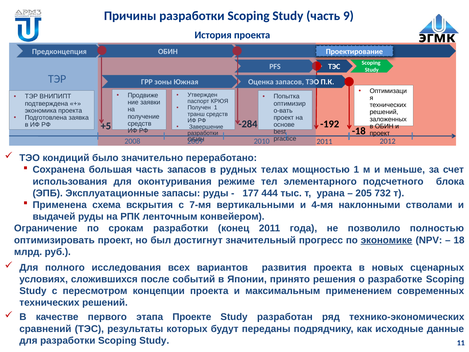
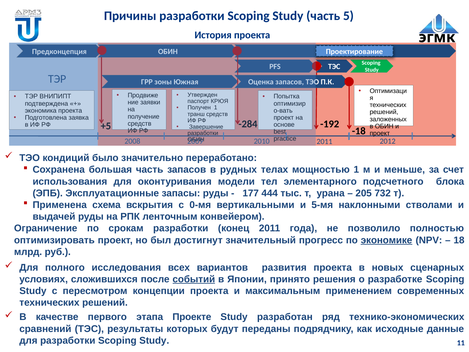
9: 9 -> 5 (348, 16)
режиме: режиме -> модели (236, 181)
7-мя: 7-мя -> 0-мя (200, 205)
4-мя: 4-мя -> 5-мя (322, 205)
событий underline: none -> present (194, 279)
